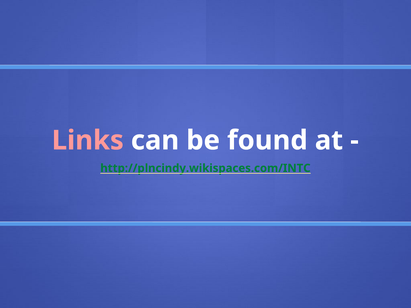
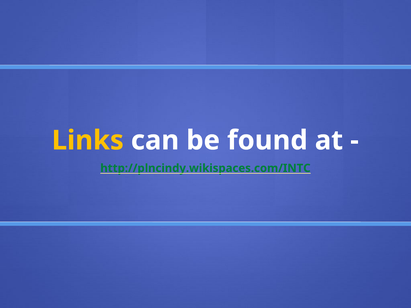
Links colour: pink -> yellow (88, 141)
